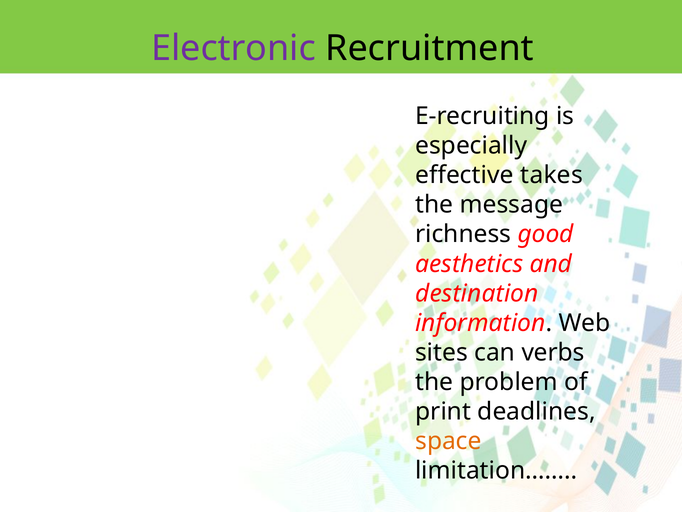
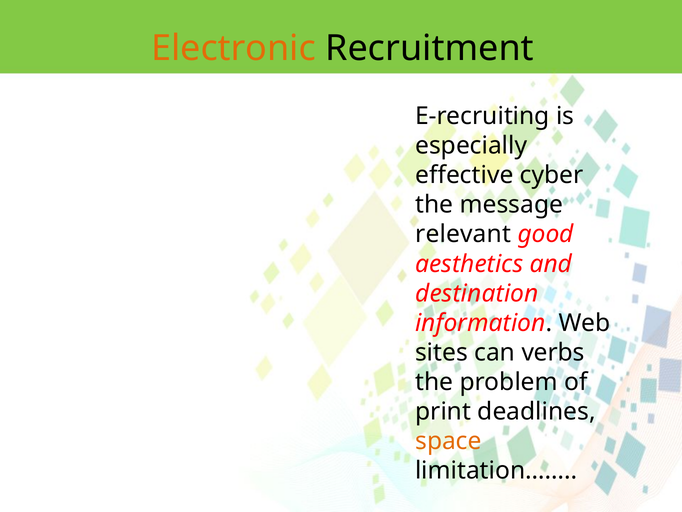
Electronic colour: purple -> orange (234, 48)
takes: takes -> cyber (552, 175)
richness: richness -> relevant (463, 234)
